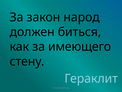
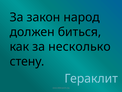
имеющего: имеющего -> несколько (80, 46)
